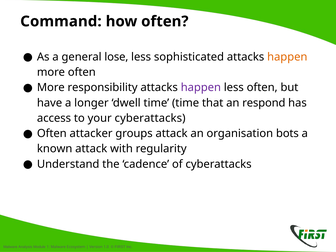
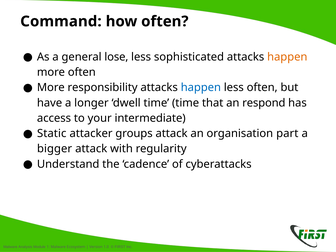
happen colour: purple -> blue (201, 87)
your cyberattacks: cyberattacks -> intermediate (150, 118)
Often: Often -> Static (52, 133)
bots: bots -> part (287, 133)
known: known -> bigger (55, 149)
